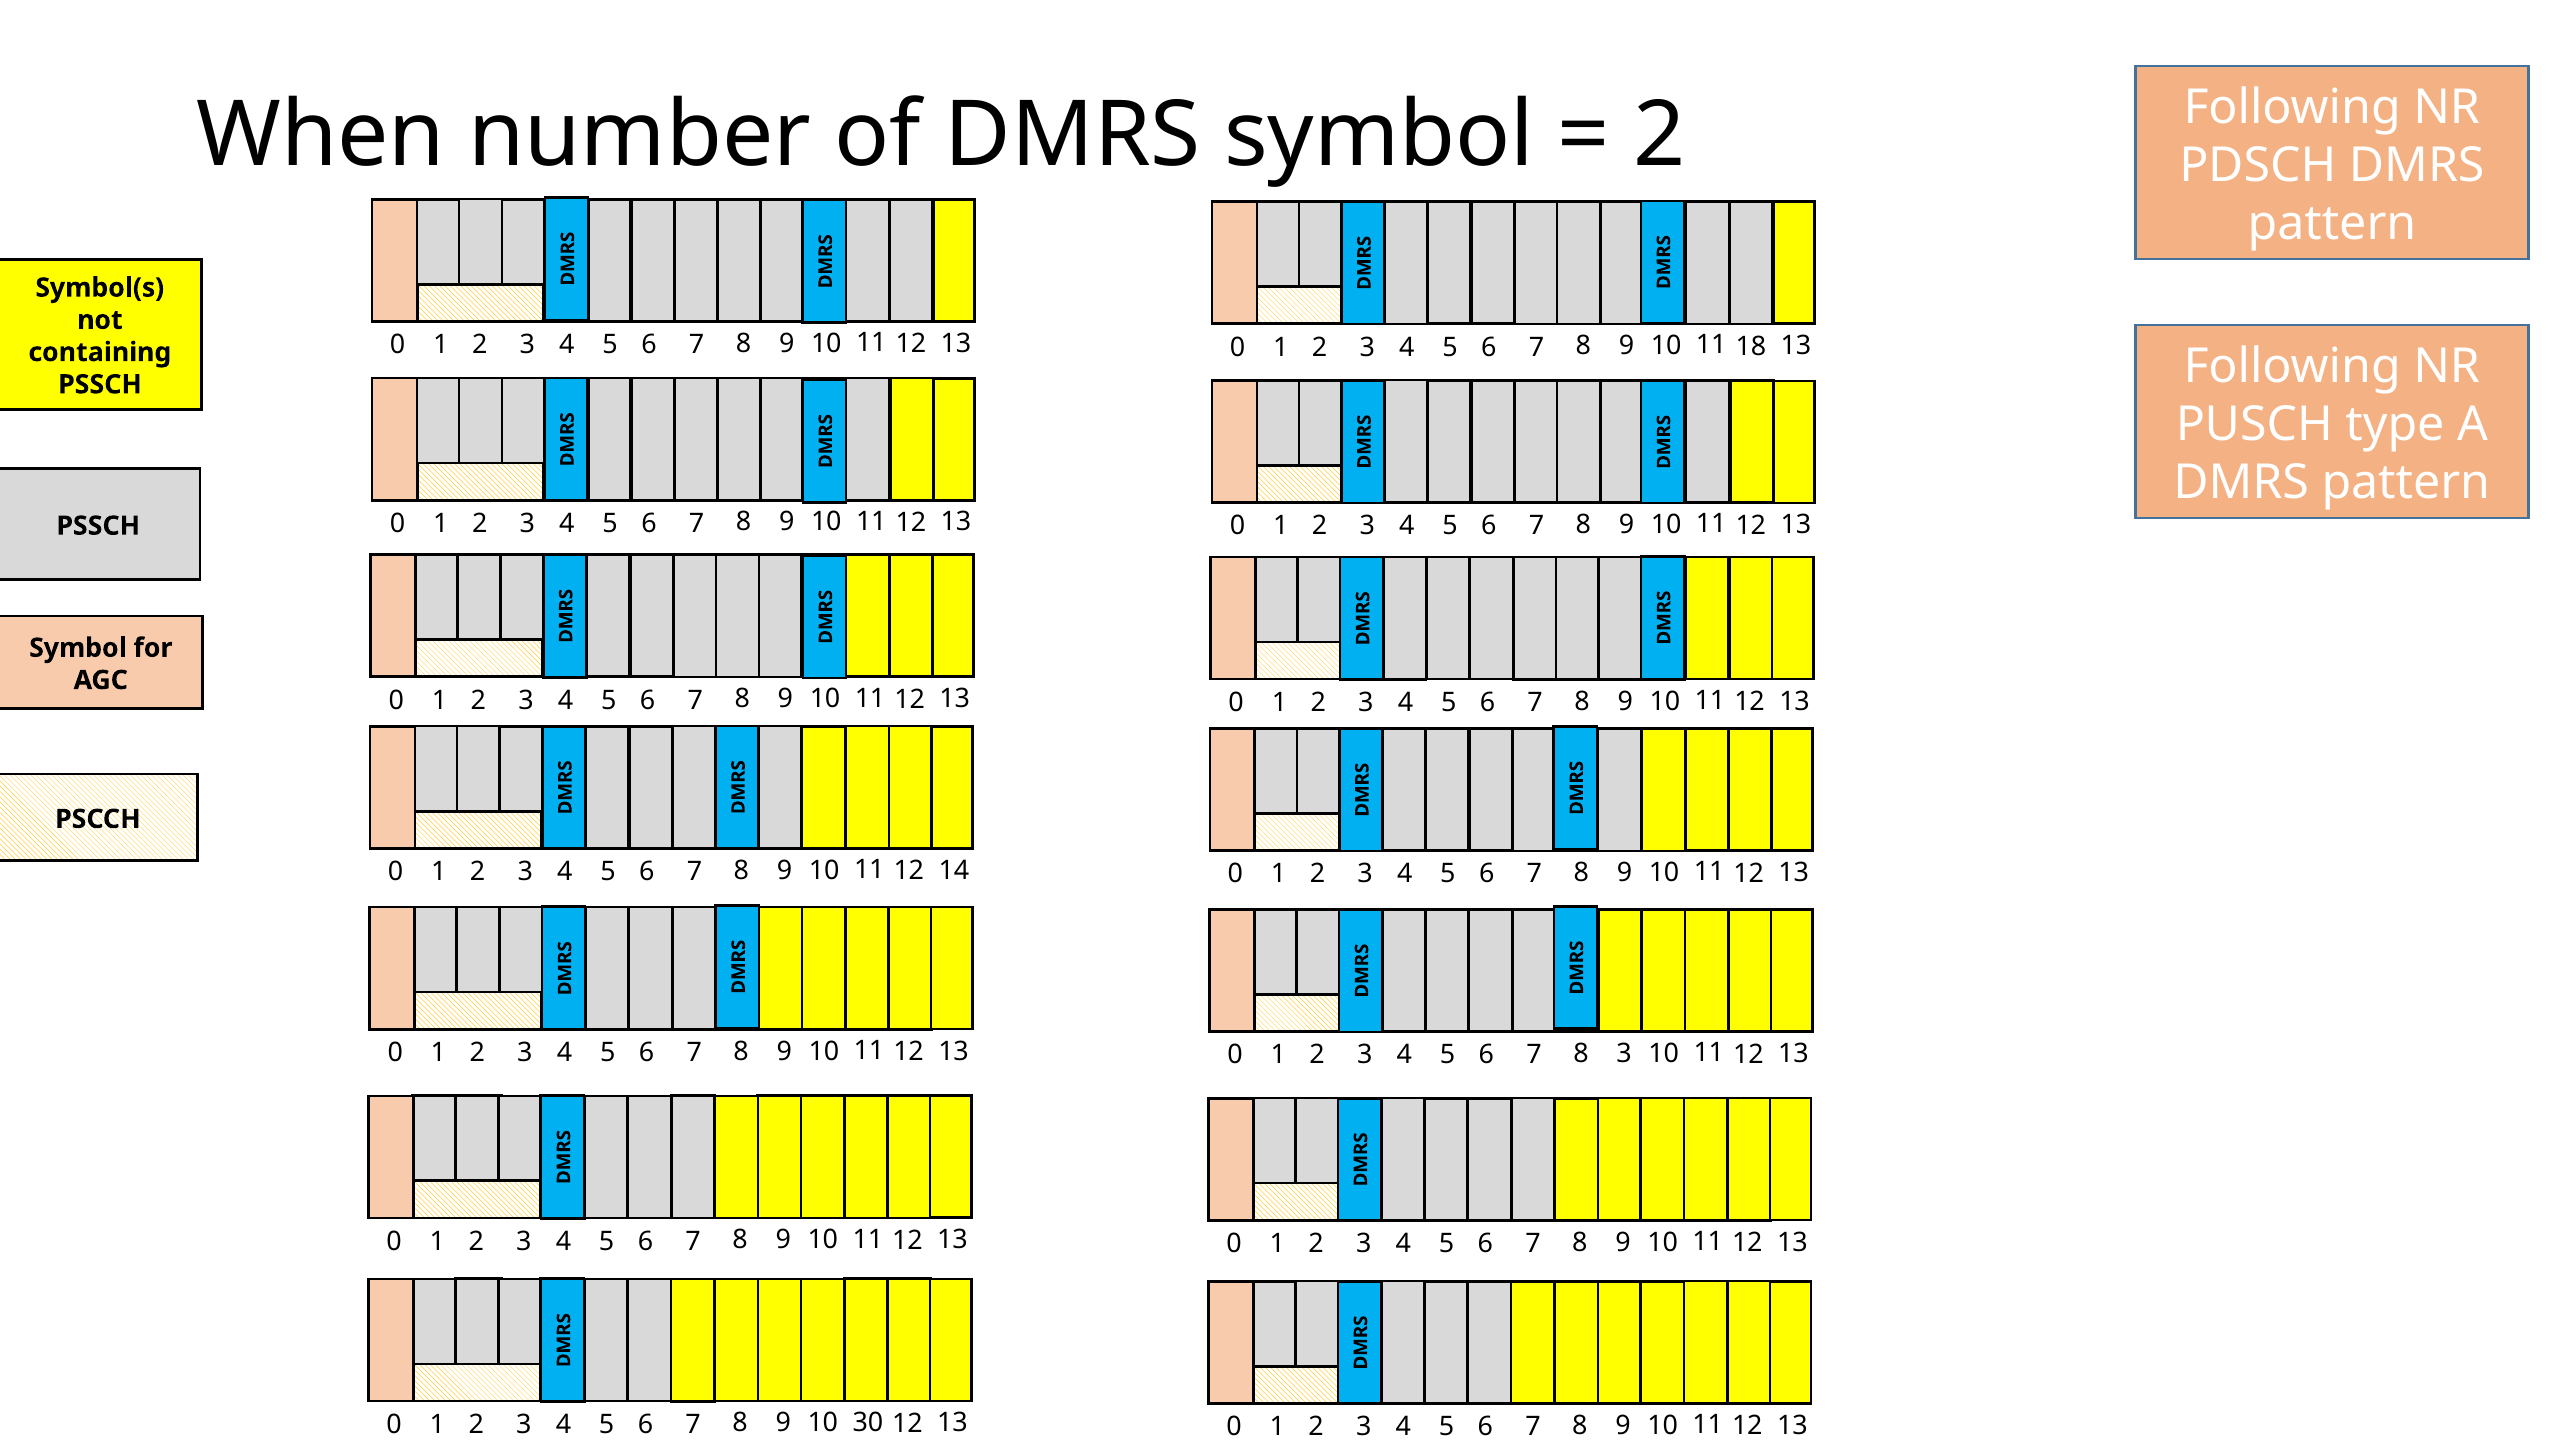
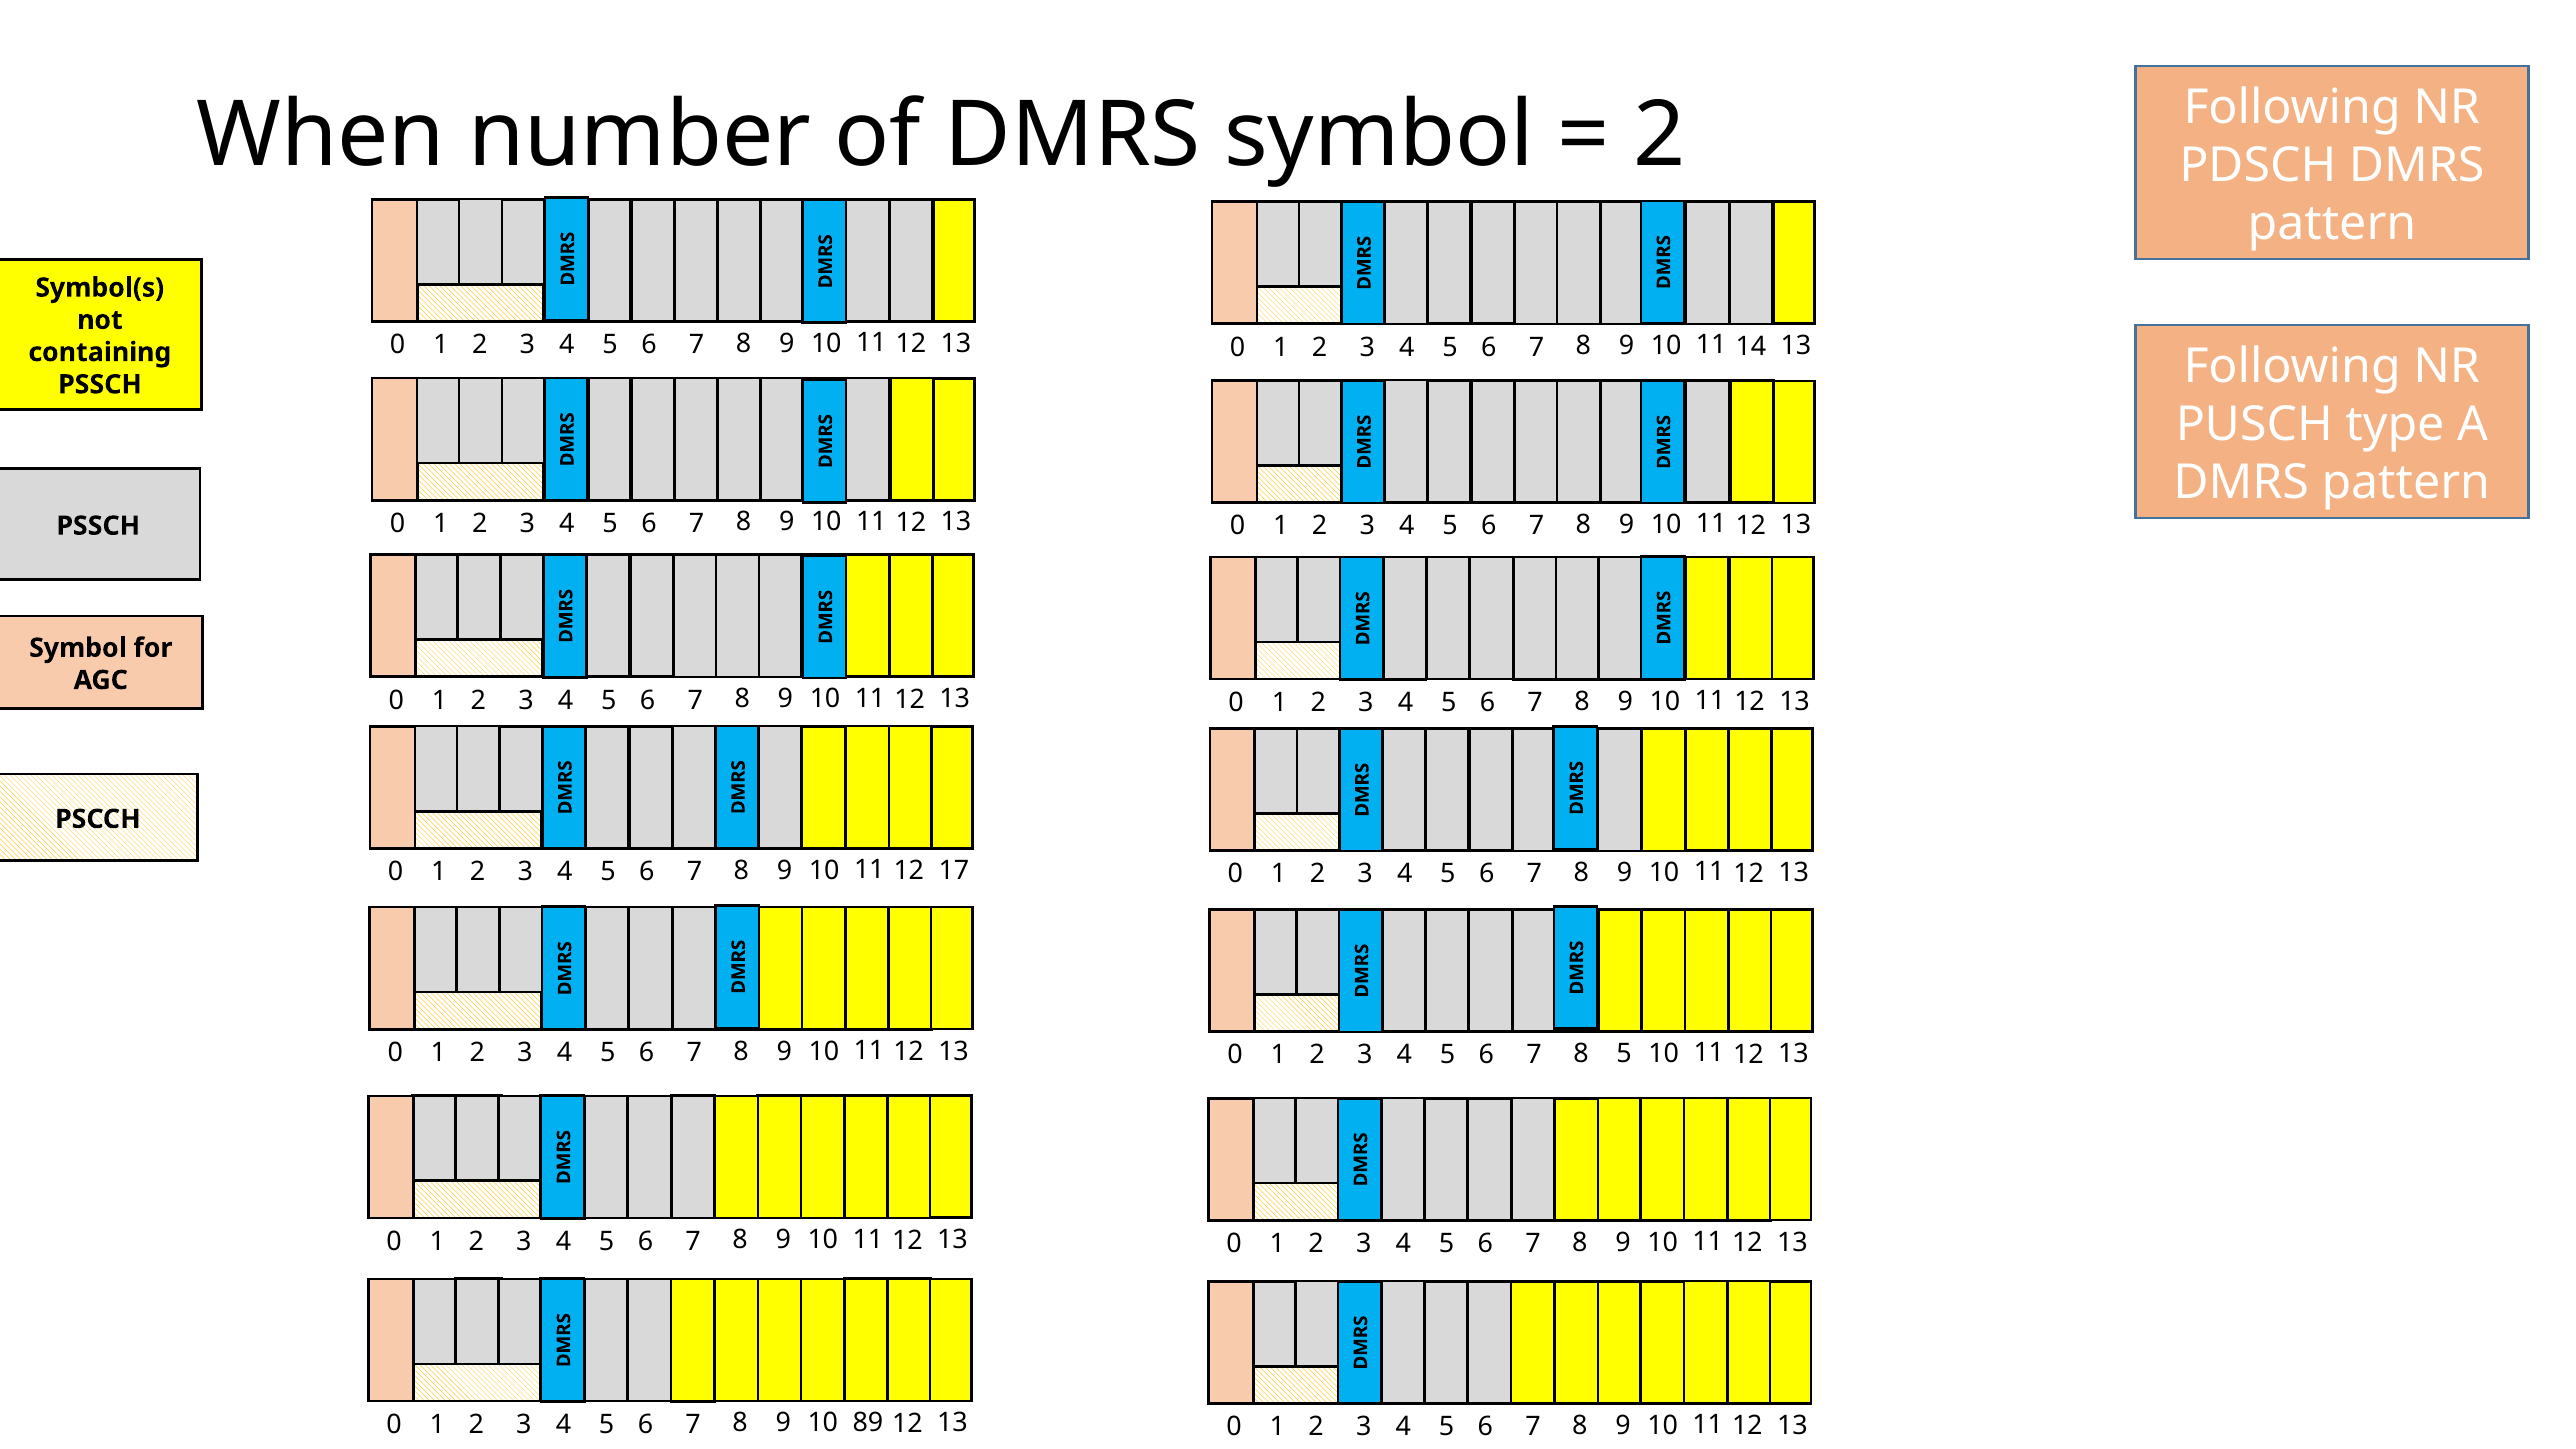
18: 18 -> 14 (1751, 346)
14: 14 -> 17 (954, 870)
8 3: 3 -> 5 (1624, 1054)
30: 30 -> 89 (868, 1422)
